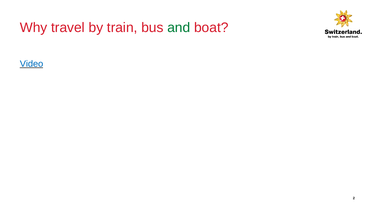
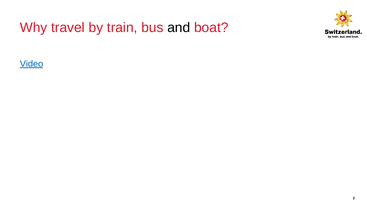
and colour: green -> black (179, 28)
